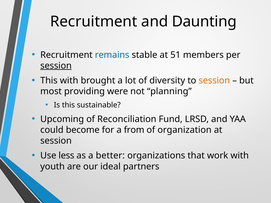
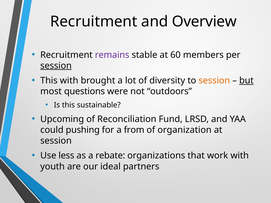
Daunting: Daunting -> Overview (204, 22)
remains colour: blue -> purple (112, 55)
51: 51 -> 60 (175, 55)
but underline: none -> present (246, 81)
providing: providing -> questions (85, 92)
planning: planning -> outdoors (169, 92)
become: become -> pushing (83, 130)
better: better -> rebate (110, 156)
